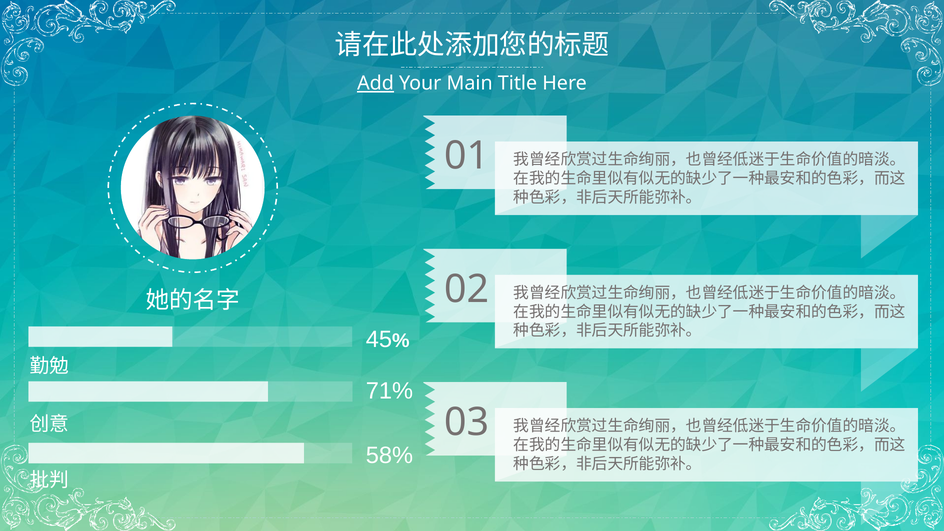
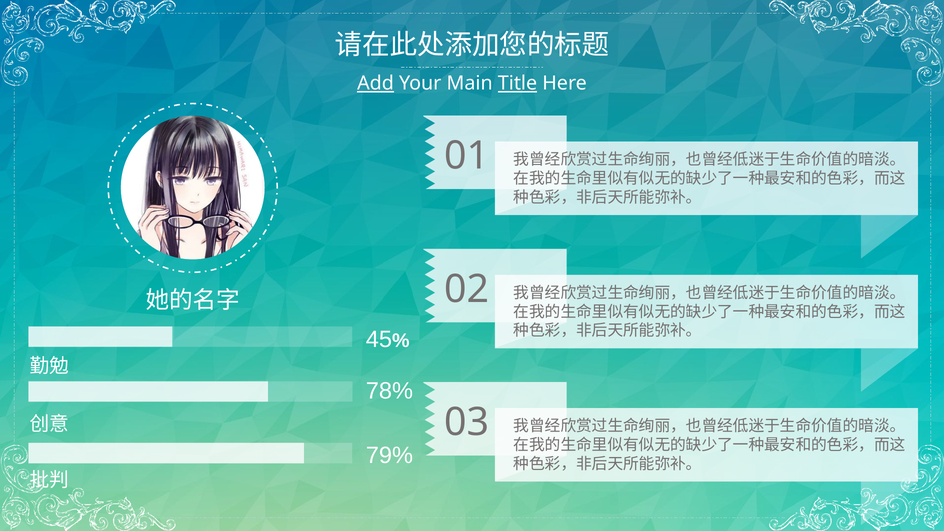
Title underline: none -> present (518, 83)
71%: 71% -> 78% (389, 391)
58%: 58% -> 79% (389, 455)
